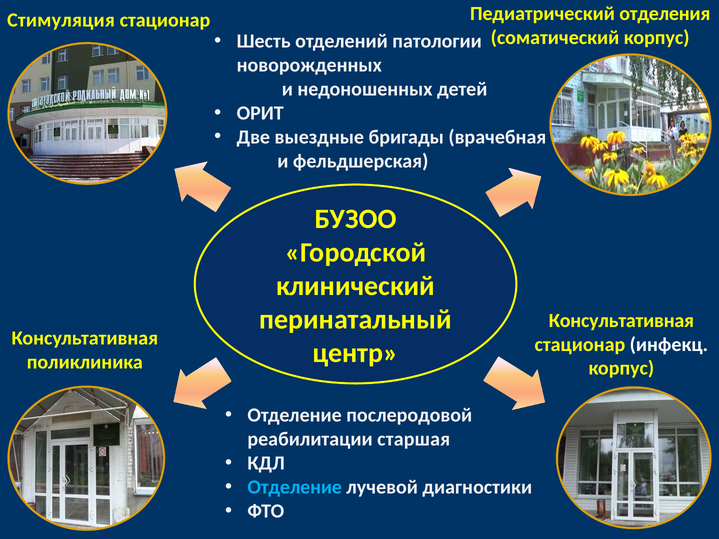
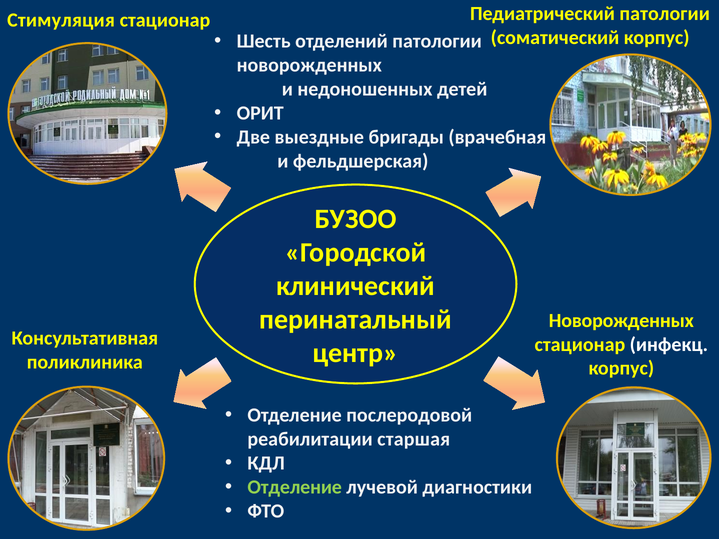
Педиатрический отделения: отделения -> патологии (665, 14)
Консультативная: Консультативная -> Новорожденных (621, 321)
Отделение colour: light blue -> light green (295, 487)
